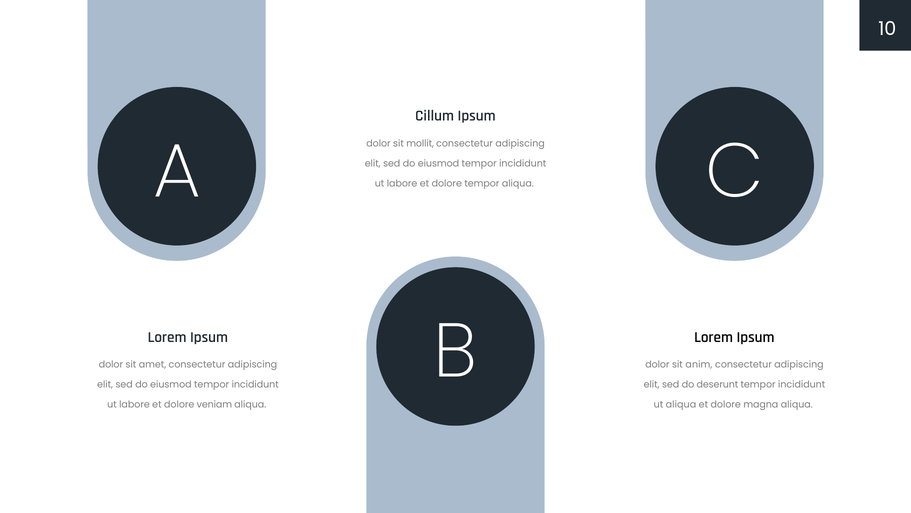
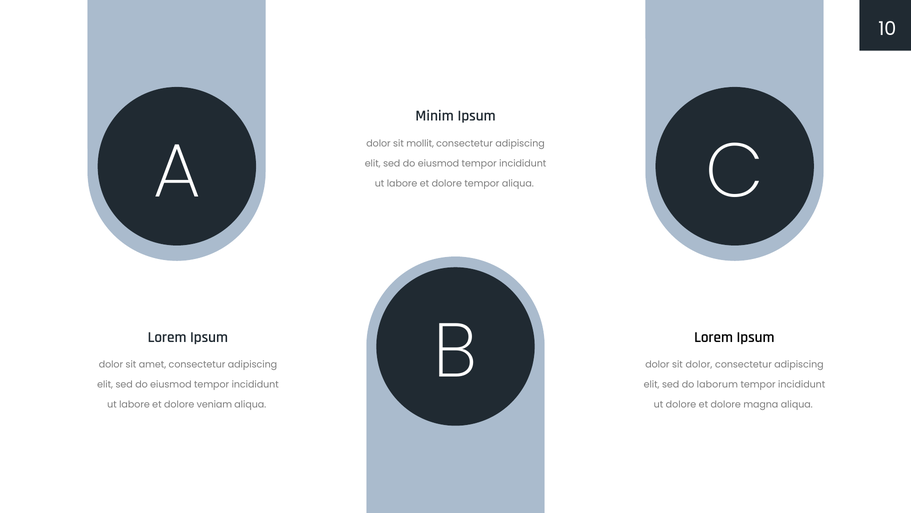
Cillum: Cillum -> Minim (435, 116)
sit anim: anim -> dolor (699, 364)
deserunt: deserunt -> laborum (717, 384)
ut aliqua: aliqua -> dolore (681, 404)
